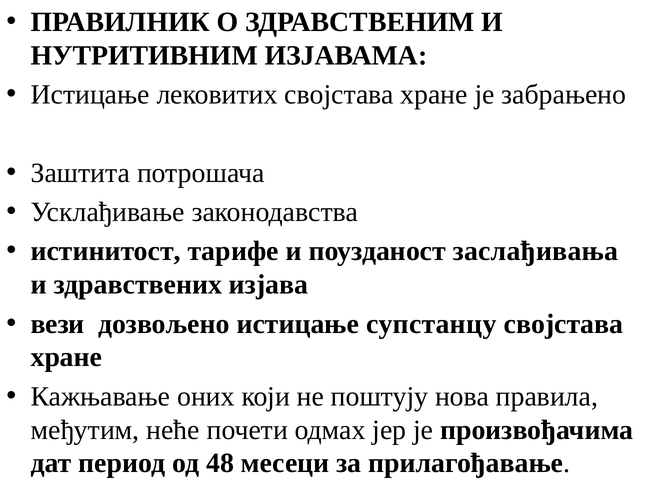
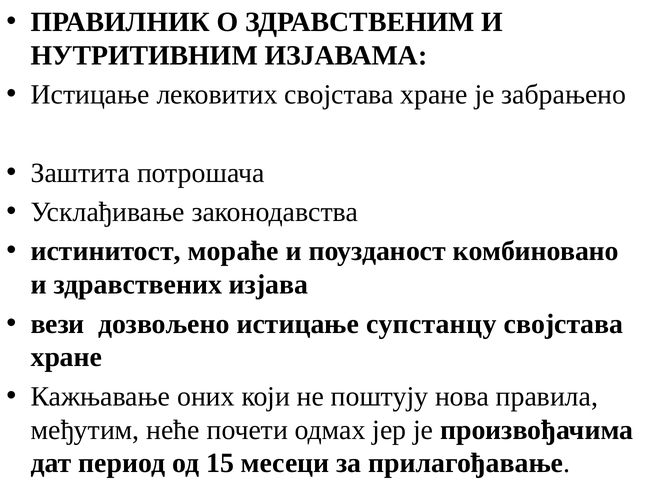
тарифе: тарифе -> мораће (233, 251)
заслађивања: заслађивања -> комбиновано (536, 251)
48: 48 -> 15 (220, 463)
